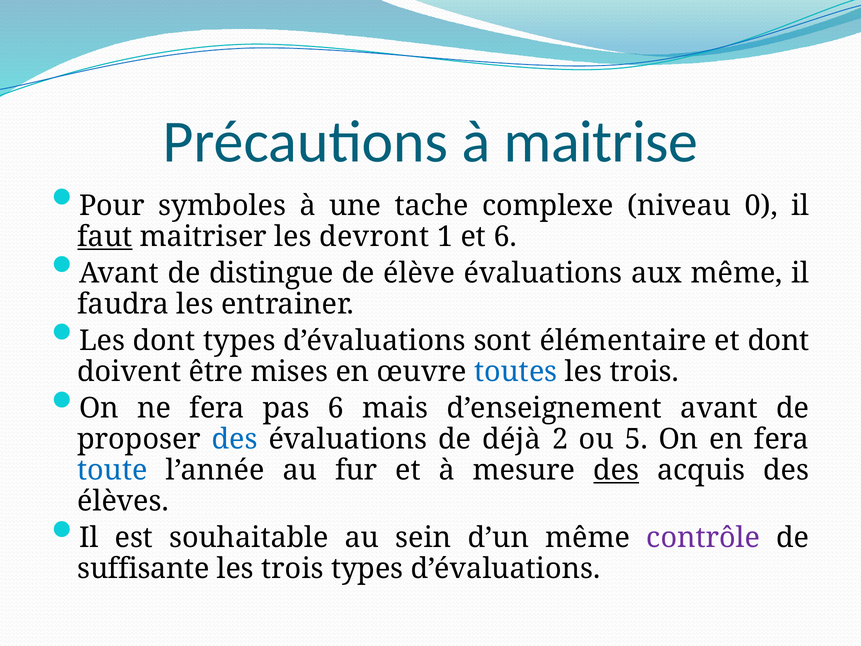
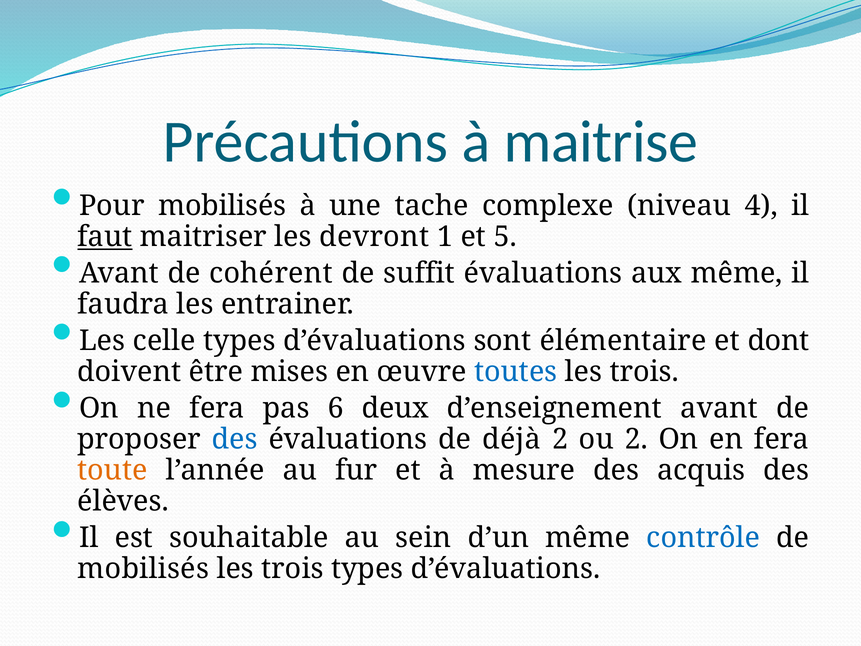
Pour symboles: symboles -> mobilisés (222, 206)
0: 0 -> 4 (761, 206)
et 6: 6 -> 5 (505, 237)
distingue: distingue -> cohérent (271, 273)
élève: élève -> suffit (419, 273)
Les dont: dont -> celle (164, 341)
mais: mais -> deux (395, 408)
ou 5: 5 -> 2 (636, 439)
toute colour: blue -> orange (113, 470)
des underline: present -> none (616, 470)
contrôle colour: purple -> blue (703, 538)
suffisante: suffisante -> mobilisés (143, 569)
